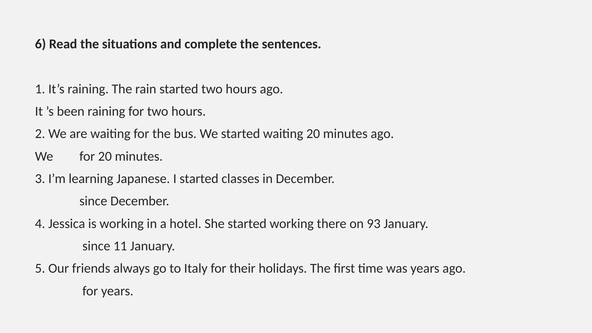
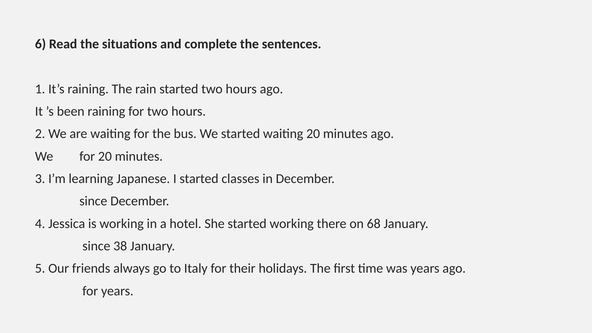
93: 93 -> 68 (374, 224)
11: 11 -> 38 (120, 246)
